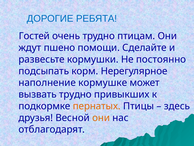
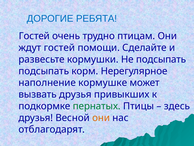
ждут пшено: пшено -> гостей (59, 48)
Не постоянно: постоянно -> подсыпать (161, 59)
вызвать трудно: трудно -> друзья (75, 94)
пернатых colour: orange -> green (97, 106)
